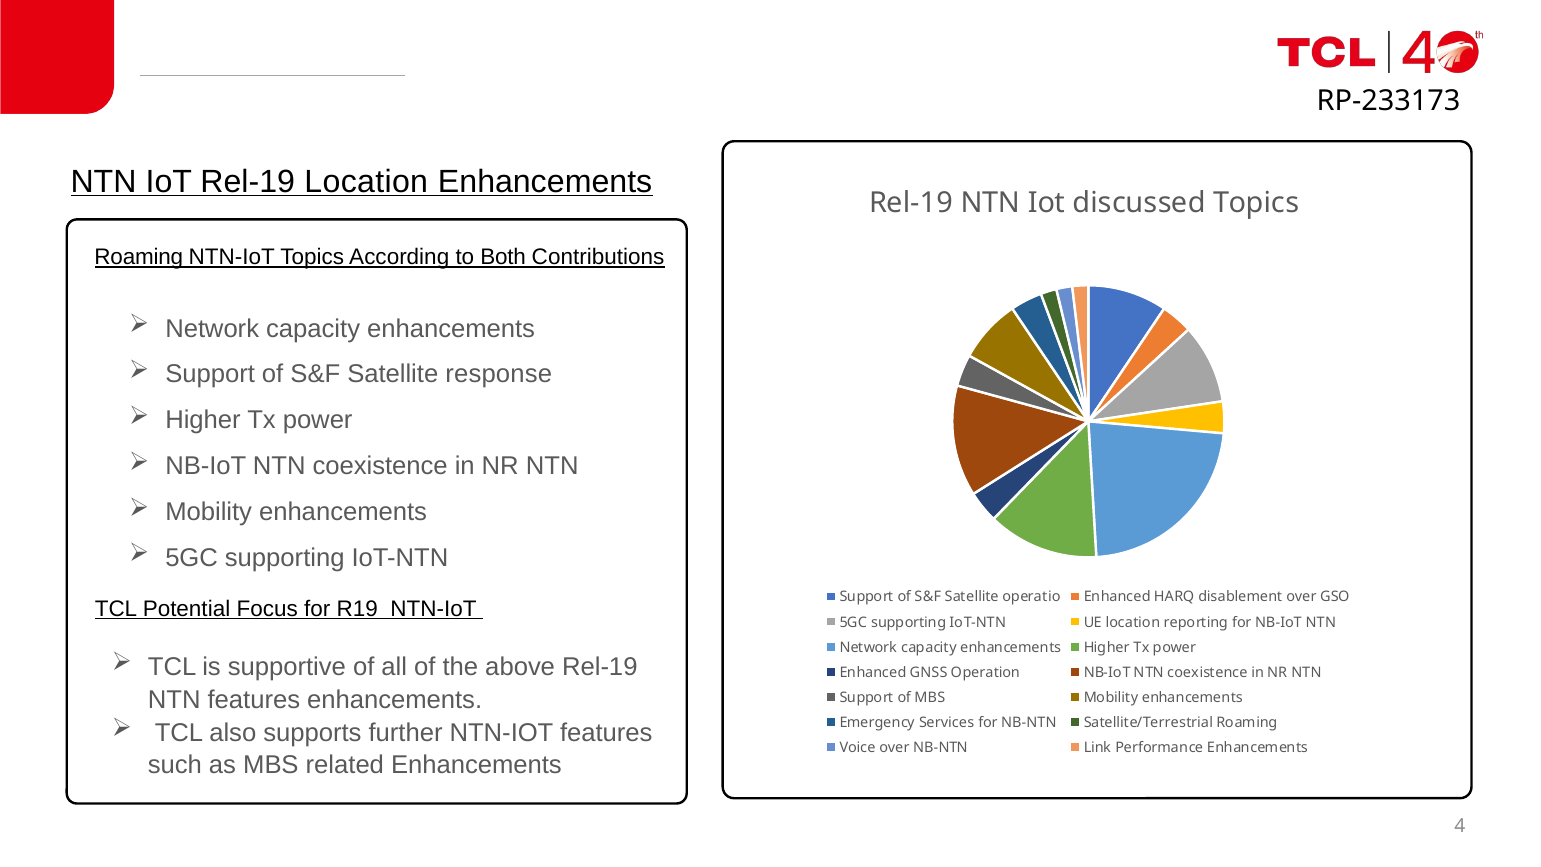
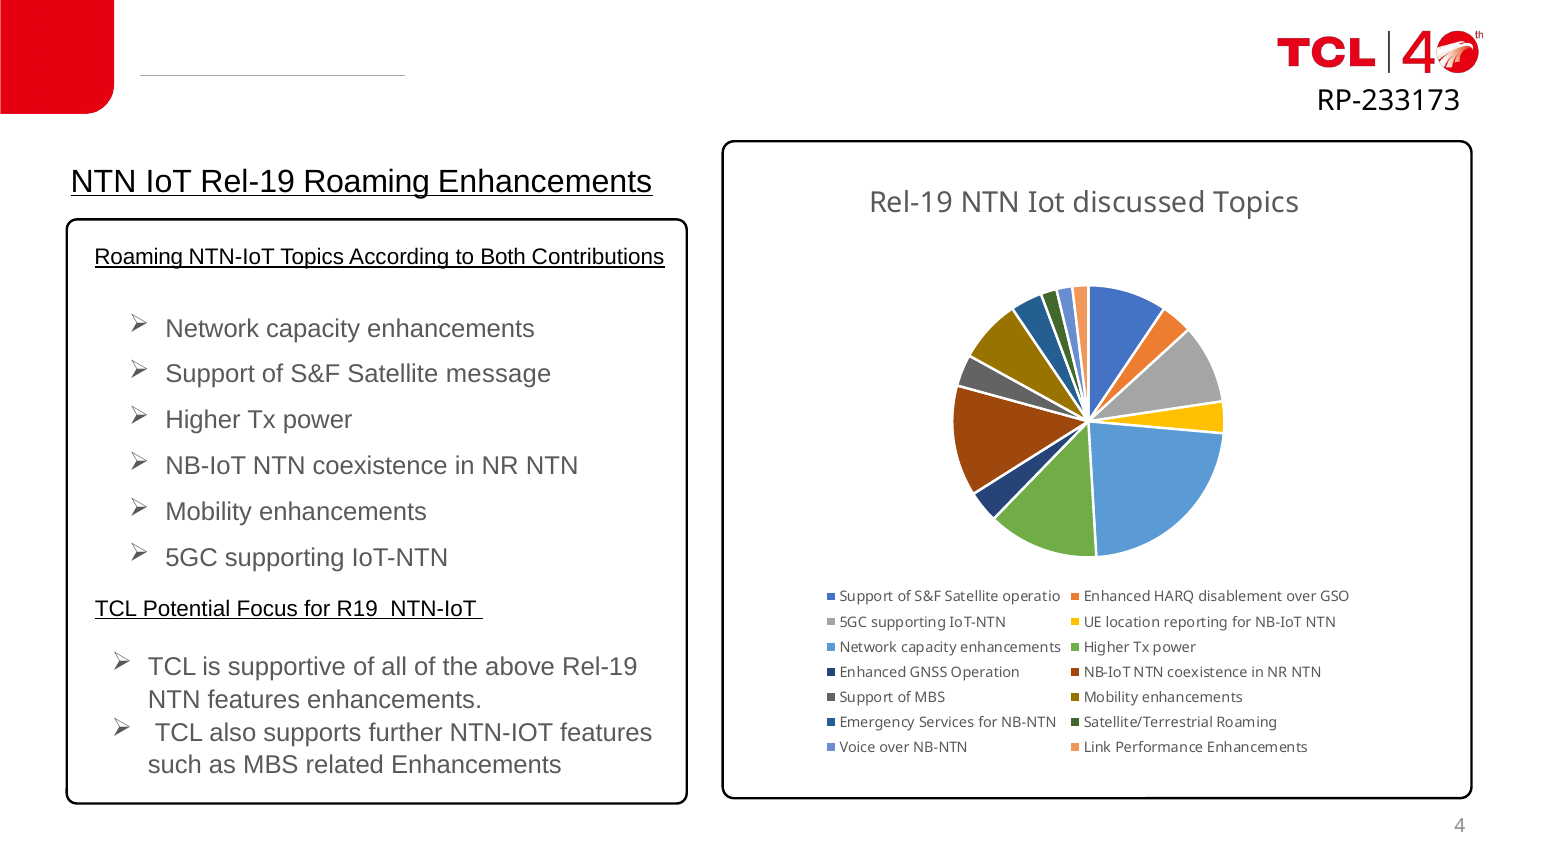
Rel-19 Location: Location -> Roaming (367, 181)
response: response -> message (499, 374)
